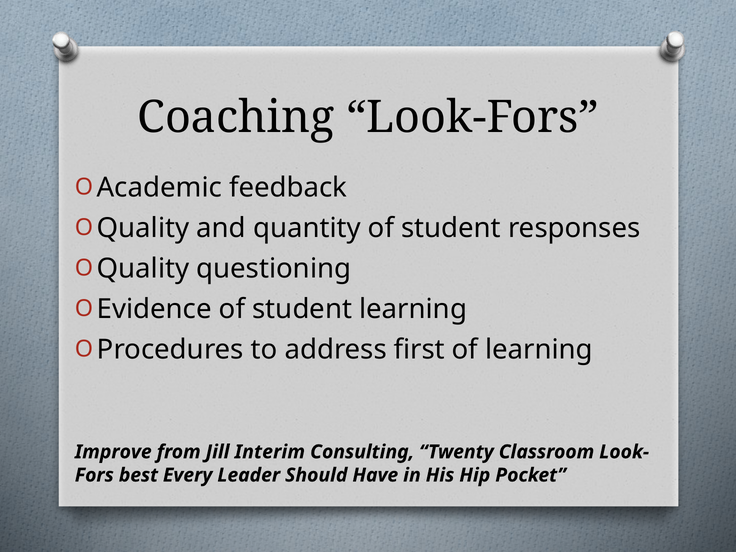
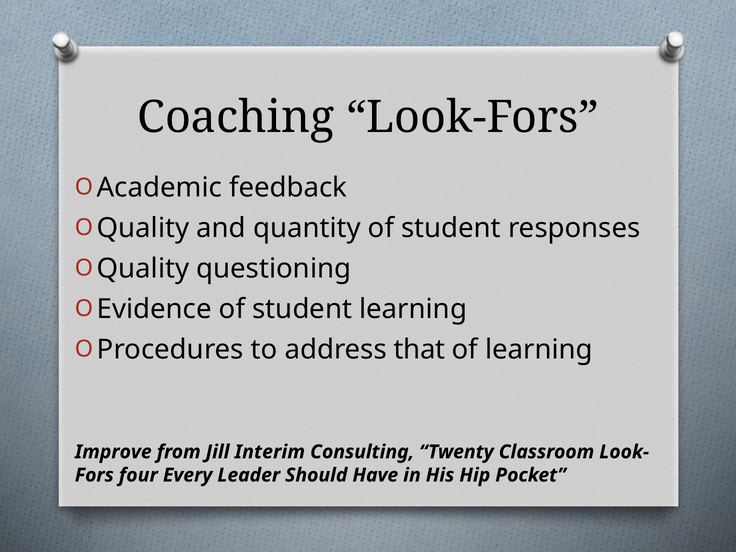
first: first -> that (419, 350)
best: best -> four (138, 475)
